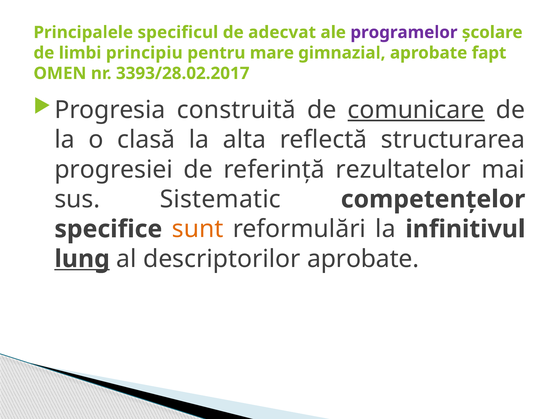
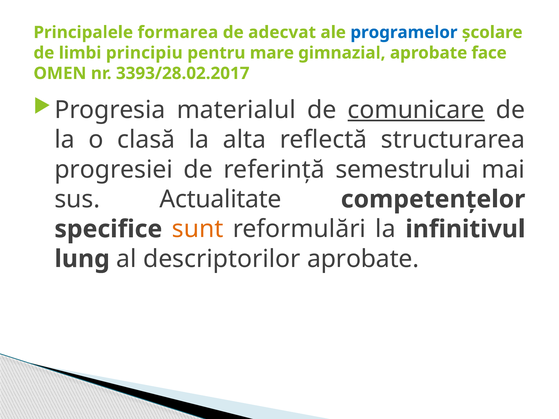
specificul: specificul -> formarea (178, 32)
programelor colour: purple -> blue (404, 32)
fapt: fapt -> face (489, 53)
construită: construită -> materialul (236, 110)
rezultatelor: rezultatelor -> semestrului (403, 170)
Sistematic: Sistematic -> Actualitate (221, 199)
lung underline: present -> none (82, 259)
